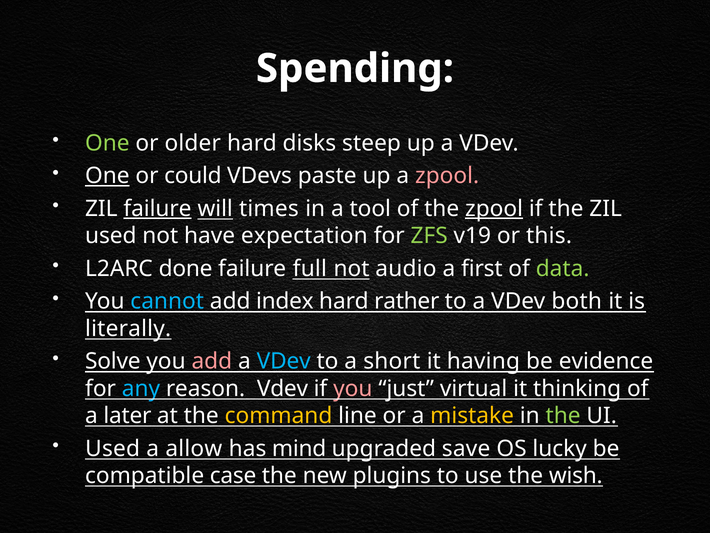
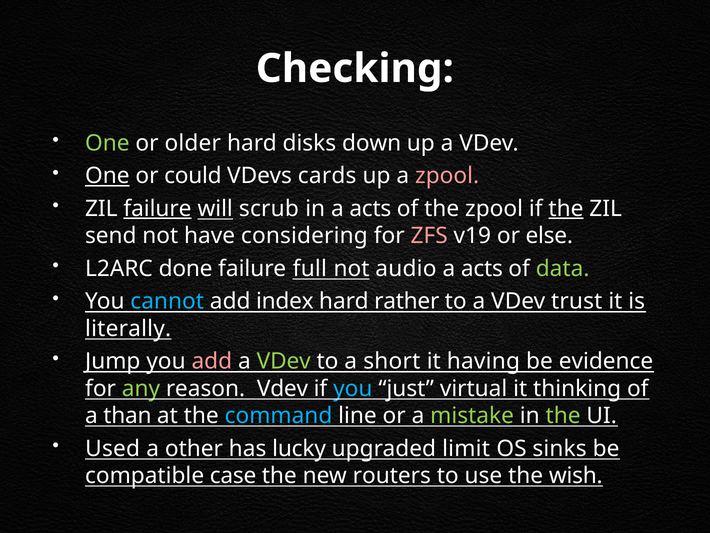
Spending: Spending -> Checking (355, 69)
steep: steep -> down (372, 143)
paste: paste -> cards (327, 176)
times: times -> scrub (269, 208)
in a tool: tool -> acts (370, 208)
zpool underline: present -> none (494, 208)
the underline: none -> present (566, 208)
used: used -> send (111, 236)
expectation: expectation -> considering (304, 236)
ZFS colour: light green -> pink (429, 236)
this: this -> else (549, 236)
first: first -> acts (482, 268)
both: both -> trust (577, 301)
Solve: Solve -> Jump (113, 361)
VDev colour: light blue -> light green (284, 361)
any colour: light blue -> light green (141, 388)
you colour: pink -> light blue (353, 388)
later: later -> than (127, 415)
command colour: yellow -> light blue (278, 415)
mistake colour: yellow -> light green (472, 415)
allow: allow -> other (194, 448)
mind: mind -> lucky (299, 448)
save: save -> limit (466, 448)
lucky: lucky -> sinks (560, 448)
plugins: plugins -> routers (392, 475)
